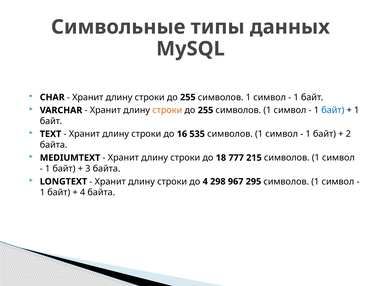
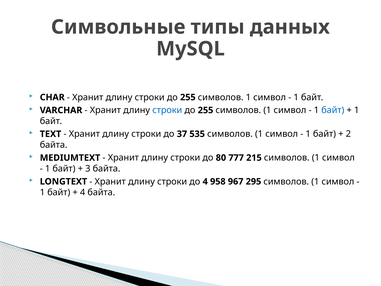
строки colour: orange -> blue (167, 110)
16: 16 -> 37 (182, 134)
18: 18 -> 80 (221, 158)
298: 298 -> 958 (218, 181)
